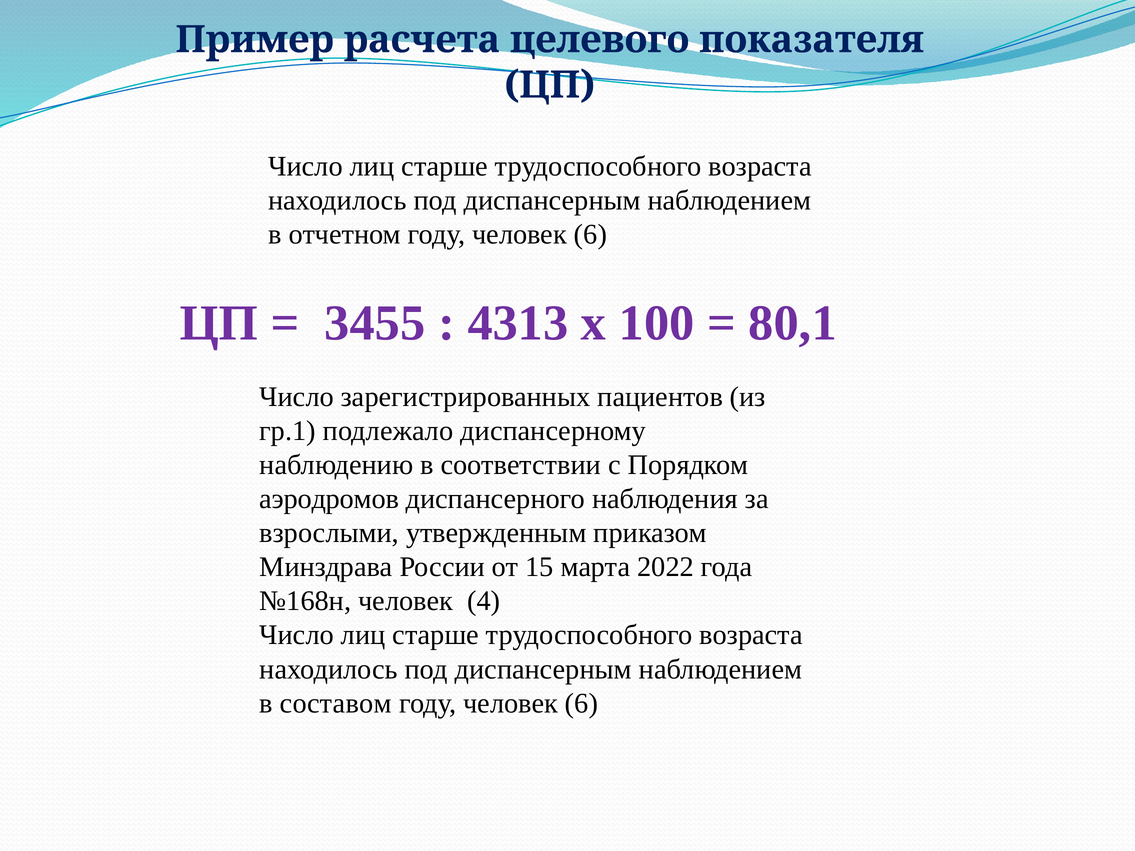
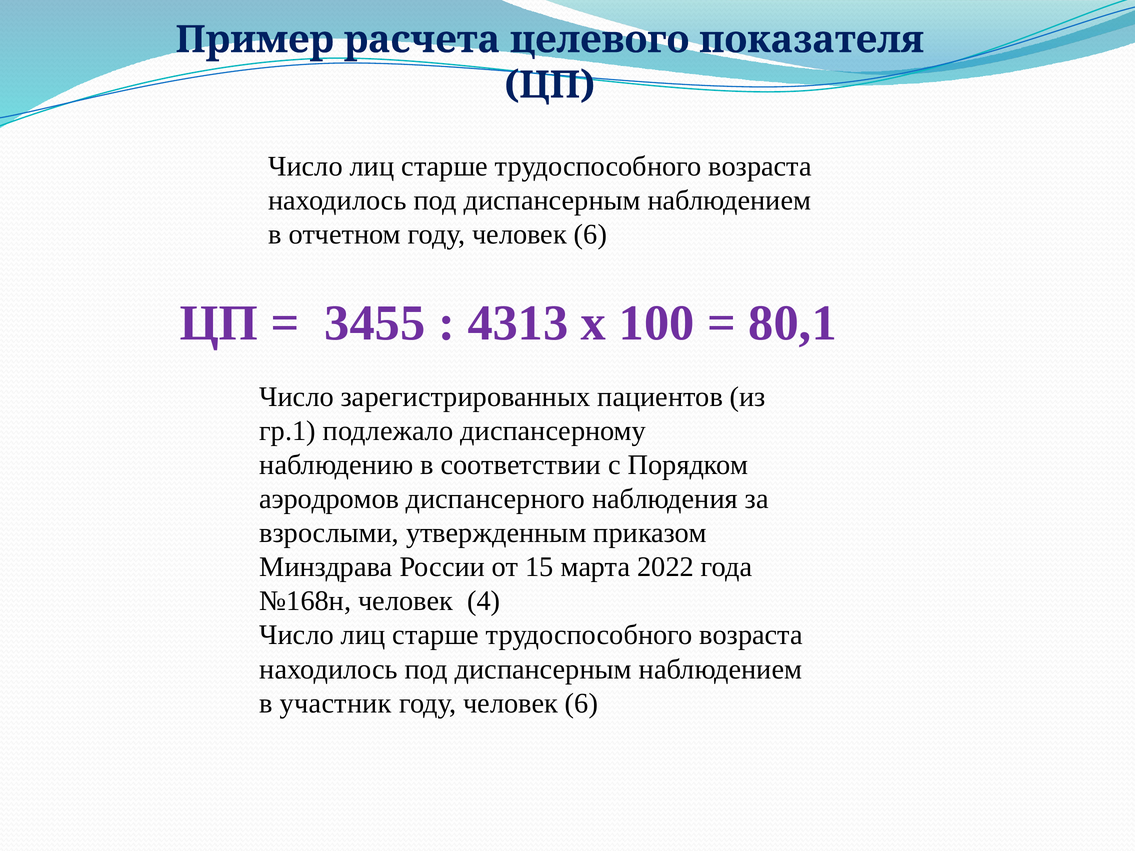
составом: составом -> участник (336, 703)
